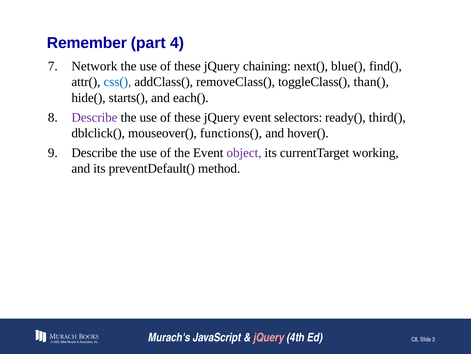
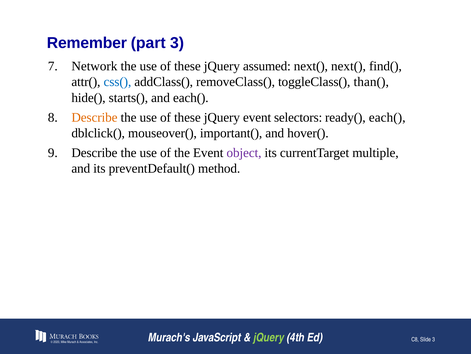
part 4: 4 -> 3 (177, 43)
chaining: chaining -> assumed (267, 66)
next( blue(: blue( -> next( (348, 66)
Describe colour: purple -> orange (94, 117)
ready( third(: third( -> each( (387, 117)
functions(: functions( -> important( (231, 133)
working: working -> multiple (376, 152)
jQuery colour: pink -> light green (269, 337)
